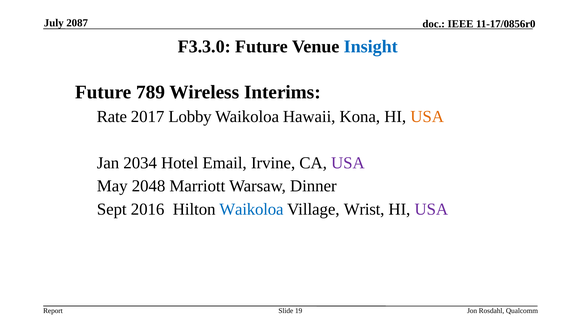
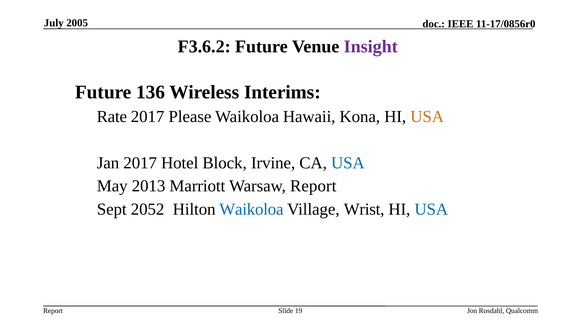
2087: 2087 -> 2005 (77, 23)
F3.3.0: F3.3.0 -> F3.6.2 (204, 47)
Insight colour: blue -> purple (371, 47)
789: 789 -> 136 (151, 92)
Lobby: Lobby -> Please (190, 117)
Jan 2034: 2034 -> 2017 (140, 163)
Email: Email -> Block (225, 163)
USA colour: purple -> blue (348, 163)
2048: 2048 -> 2013 (149, 186)
Warsaw Dinner: Dinner -> Report (313, 186)
2016: 2016 -> 2052 (148, 209)
USA colour: purple -> blue (431, 209)
